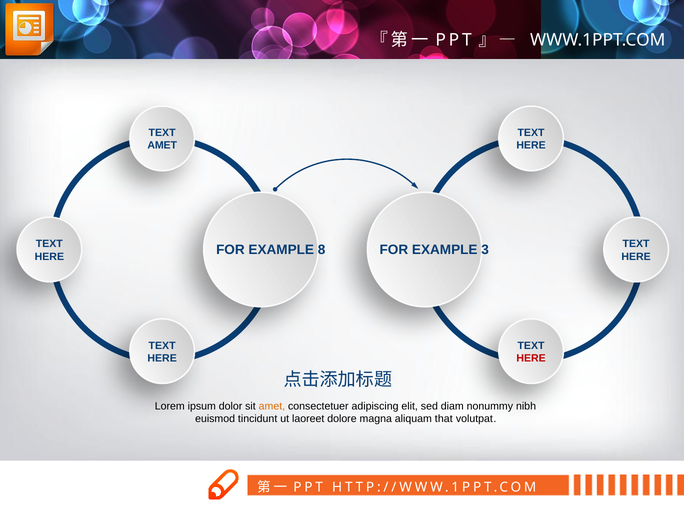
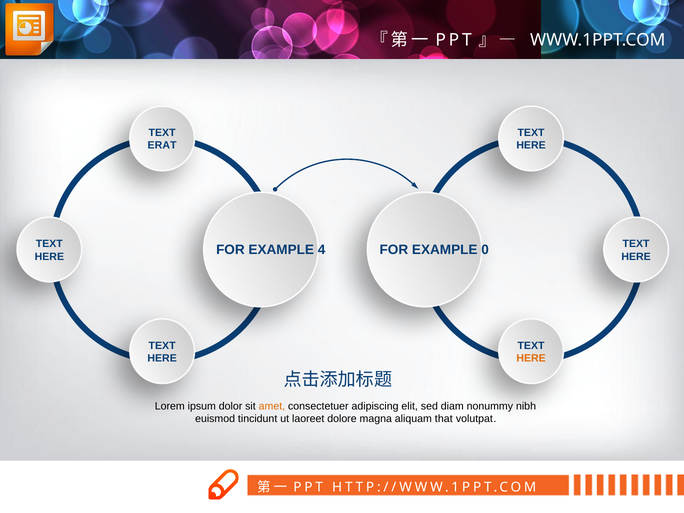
AMET: AMET -> ERAT (162, 145)
8: 8 -> 4 (322, 250)
3: 3 -> 0 (485, 250)
HERE colour: red -> orange (531, 358)
